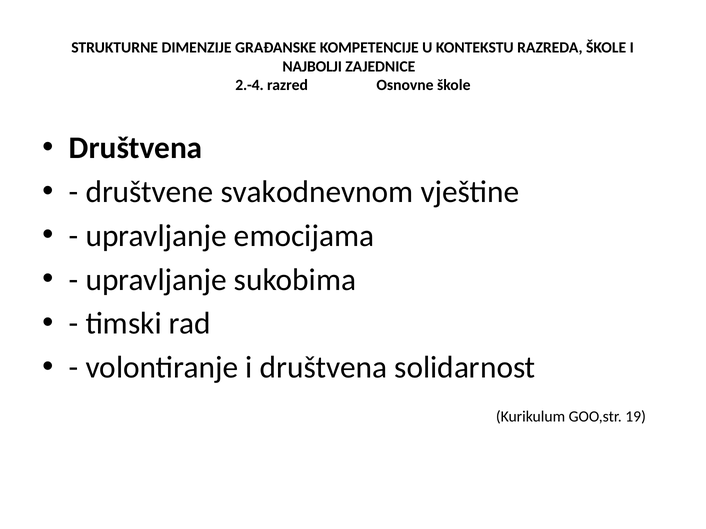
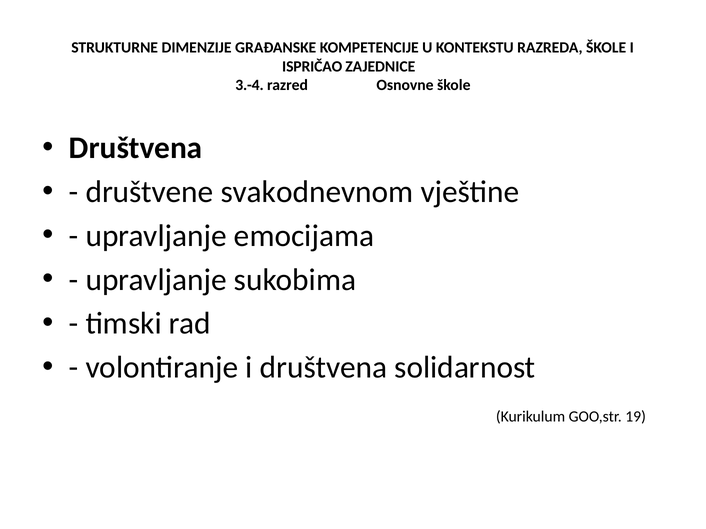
NAJBOLJI: NAJBOLJI -> ISPRIČAO (312, 66)
2.-4: 2.-4 -> 3.-4 (249, 85)
